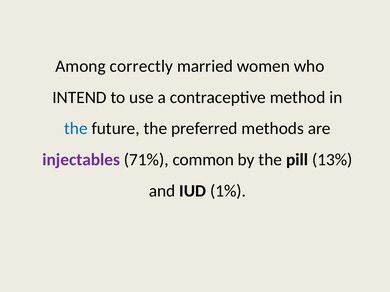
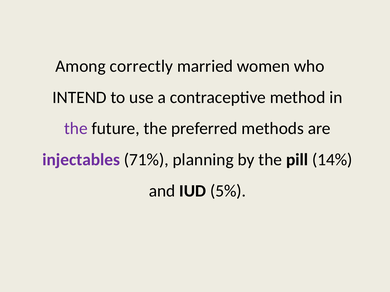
the colour: blue -> purple (76, 129)
common: common -> planning (203, 160)
13%: 13% -> 14% (332, 160)
1%: 1% -> 5% (228, 191)
